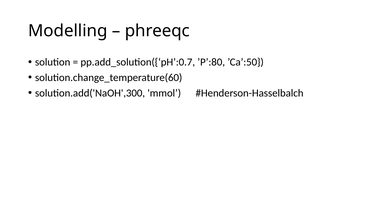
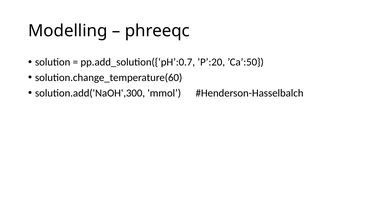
’P’:80: ’P’:80 -> ’P’:20 (211, 62)
